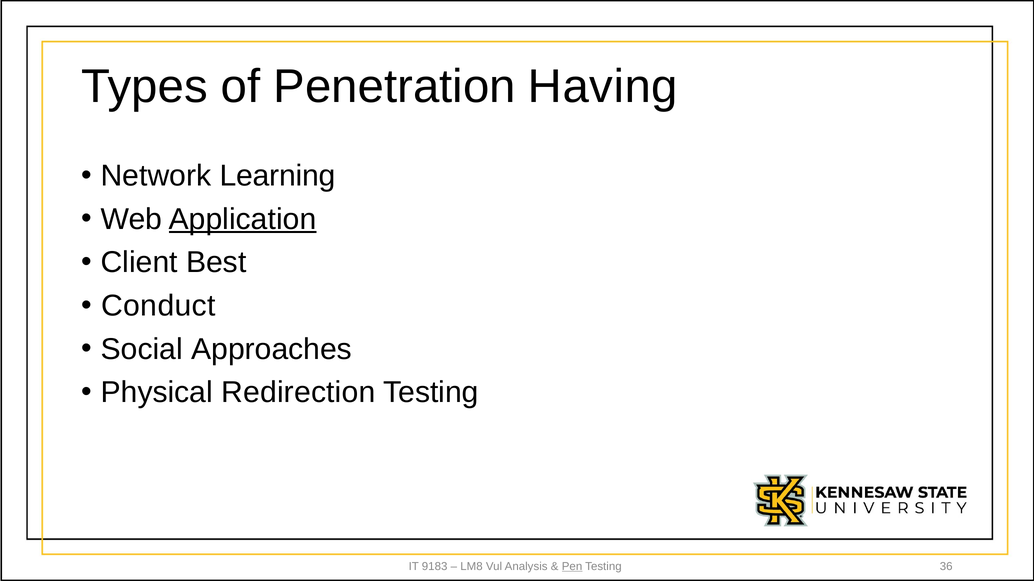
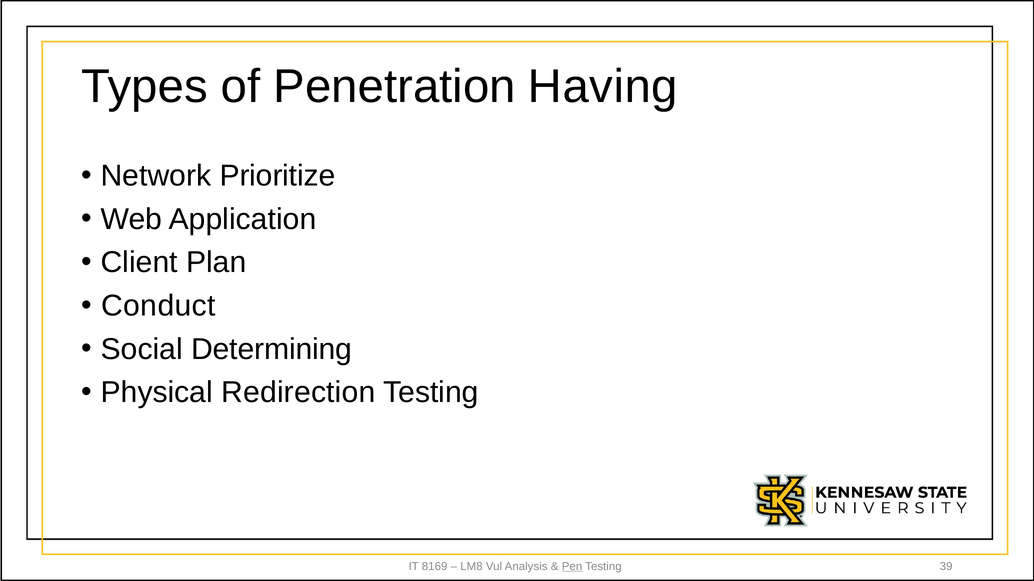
Learning: Learning -> Prioritize (277, 176)
Application underline: present -> none (243, 219)
Best: Best -> Plan (216, 263)
Approaches: Approaches -> Determining (272, 350)
9183: 9183 -> 8169 (435, 567)
36: 36 -> 39 (946, 567)
